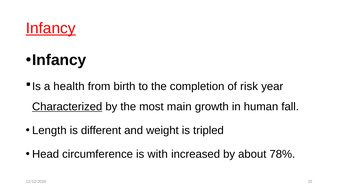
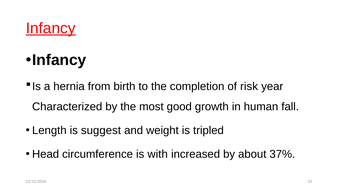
health: health -> hernia (69, 86)
Characterized underline: present -> none (67, 107)
main: main -> good (179, 107)
different: different -> suggest (101, 131)
78%: 78% -> 37% (282, 154)
